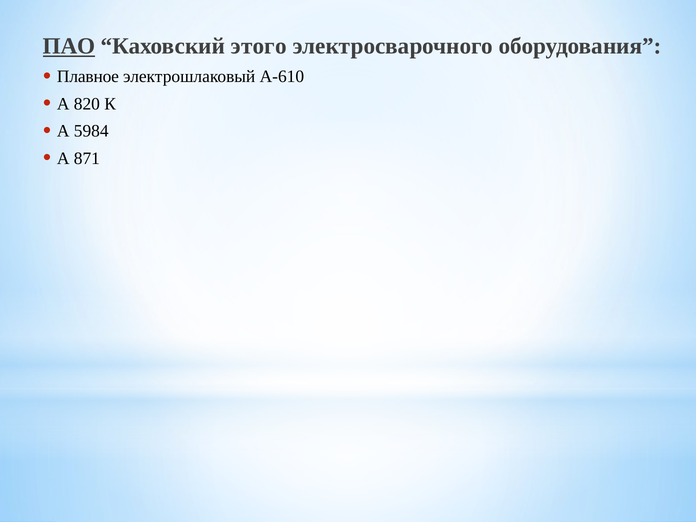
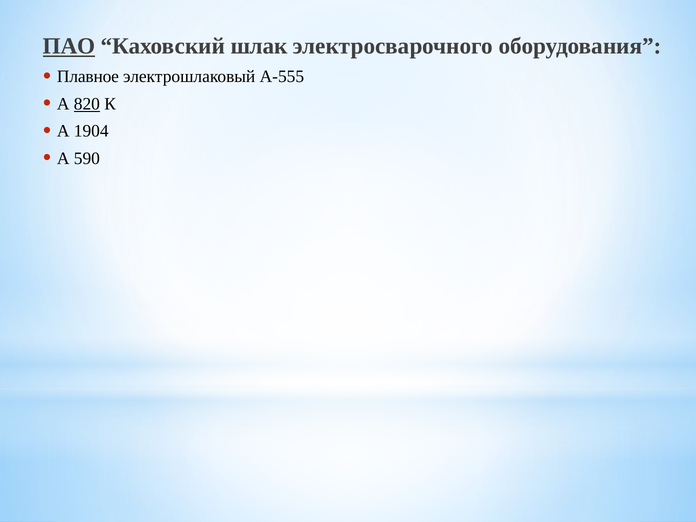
этого: этого -> шлак (259, 46)
А-610: А-610 -> А-555 (282, 77)
820 underline: none -> present (87, 104)
5984: 5984 -> 1904 (91, 131)
871: 871 -> 590 (87, 158)
